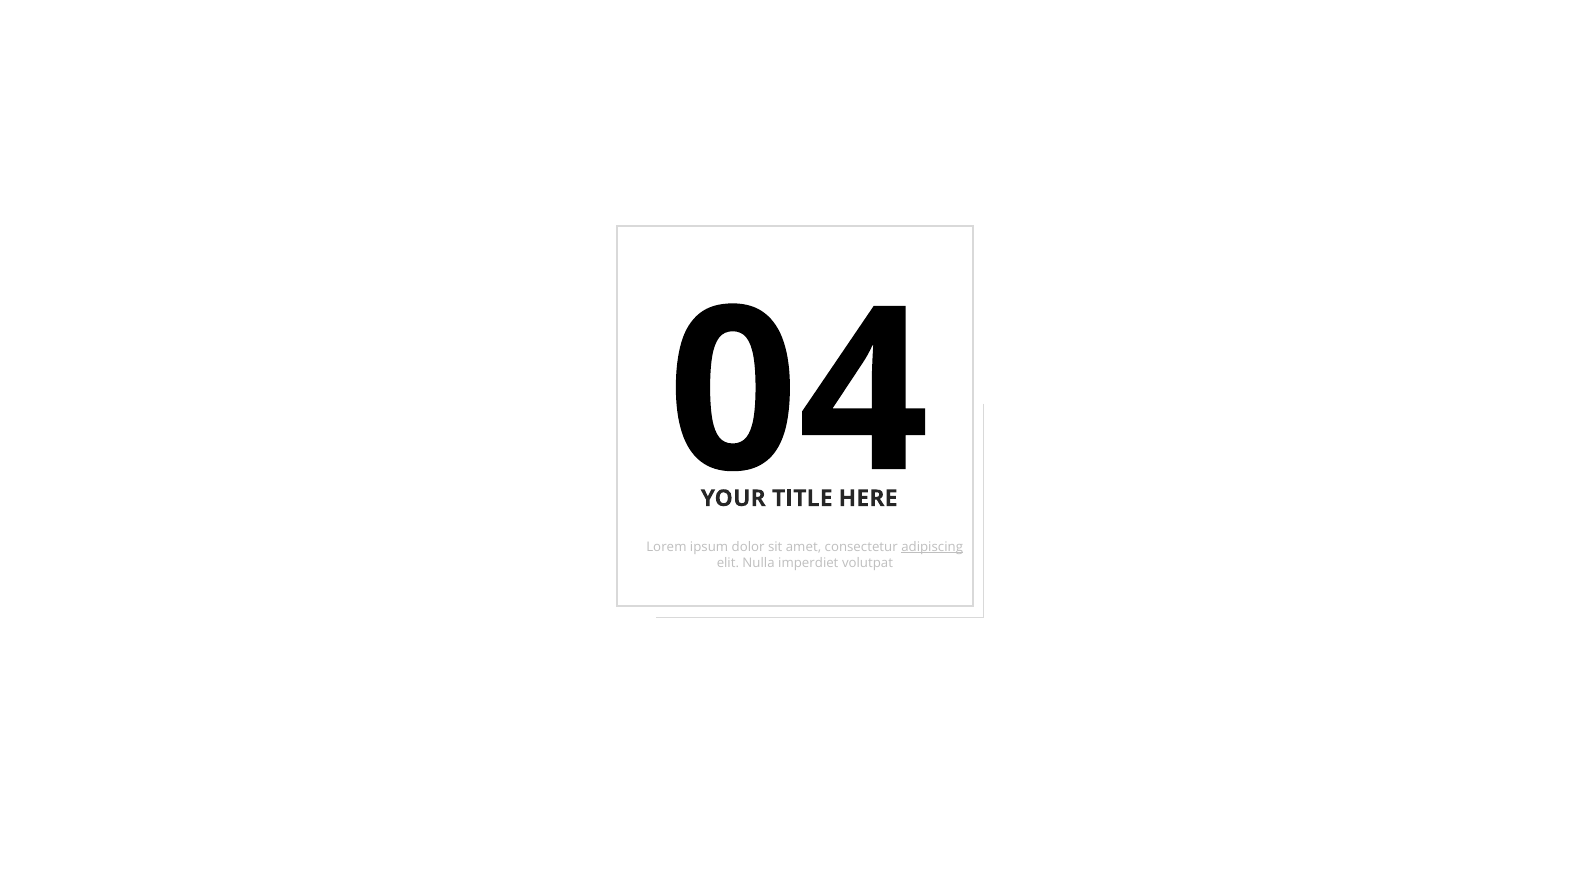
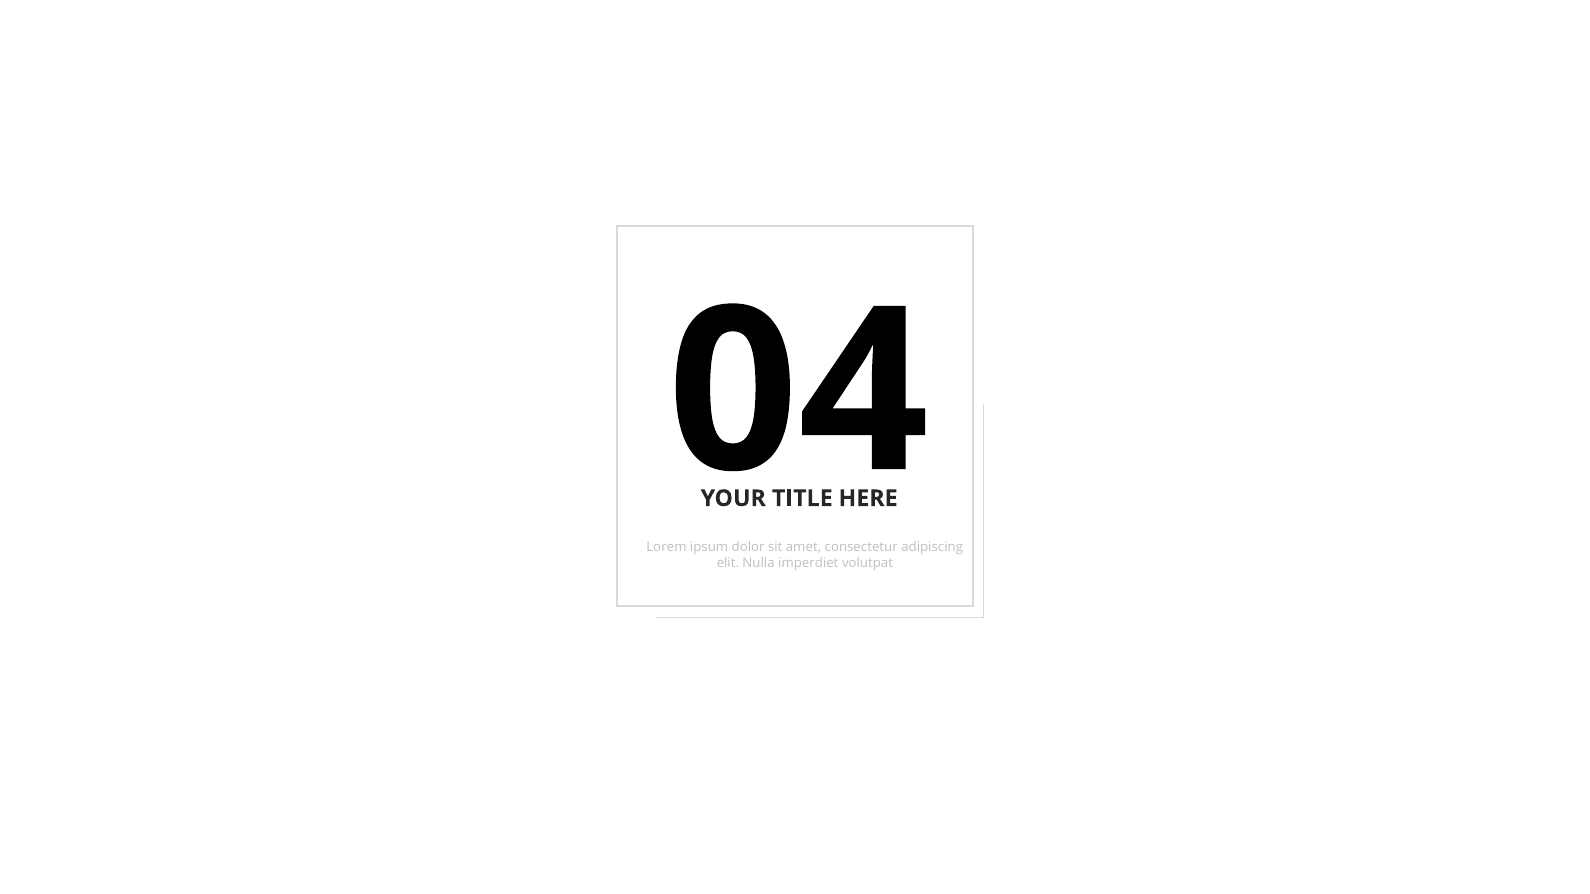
adipiscing underline: present -> none (932, 547)
